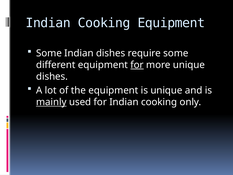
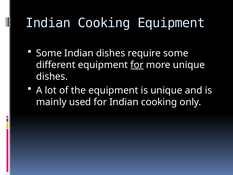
mainly underline: present -> none (51, 102)
